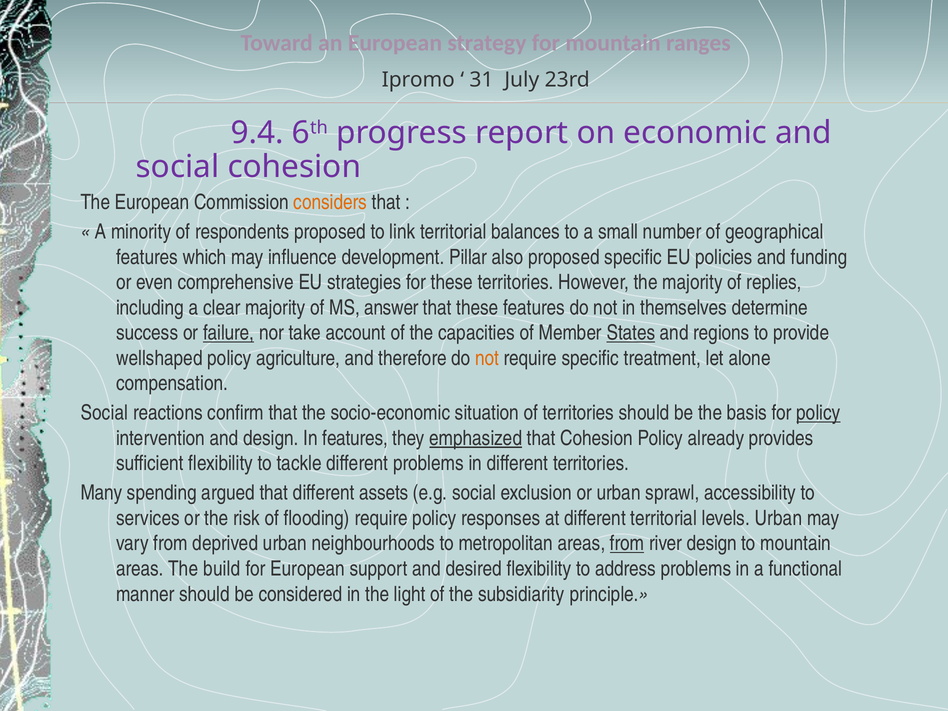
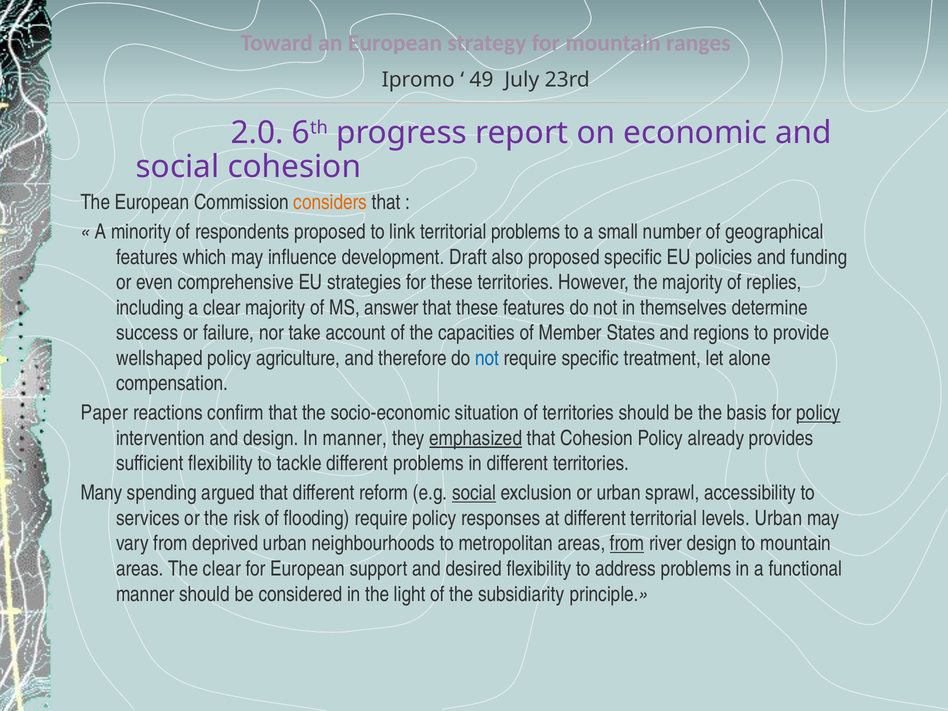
31: 31 -> 49 (481, 80)
9.4: 9.4 -> 2.0 (257, 133)
territorial balances: balances -> problems (526, 232)
Pillar: Pillar -> Draft (468, 257)
failure underline: present -> none (229, 333)
States underline: present -> none (631, 333)
not colour: orange -> blue (487, 358)
Social: Social -> Paper (104, 413)
In features: features -> manner (355, 438)
assets: assets -> reform (384, 493)
social underline: none -> present (474, 493)
The build: build -> clear (222, 569)
